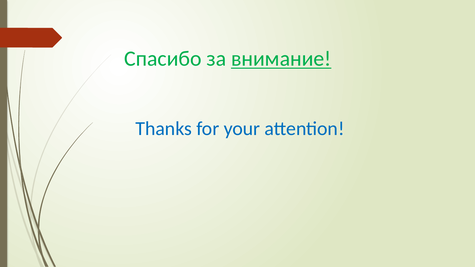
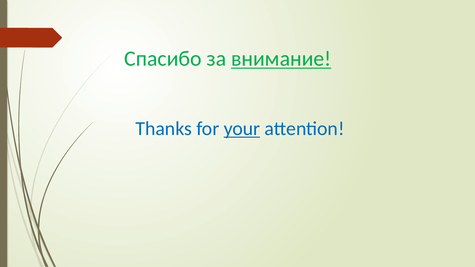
your underline: none -> present (242, 129)
